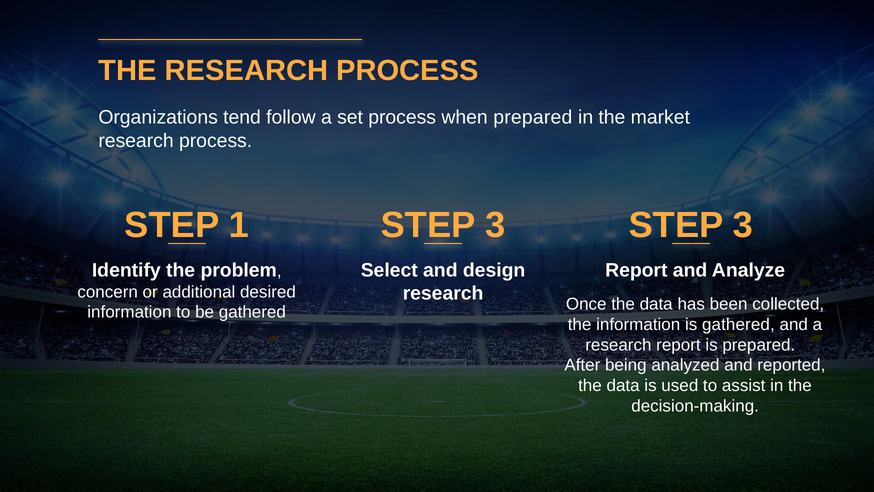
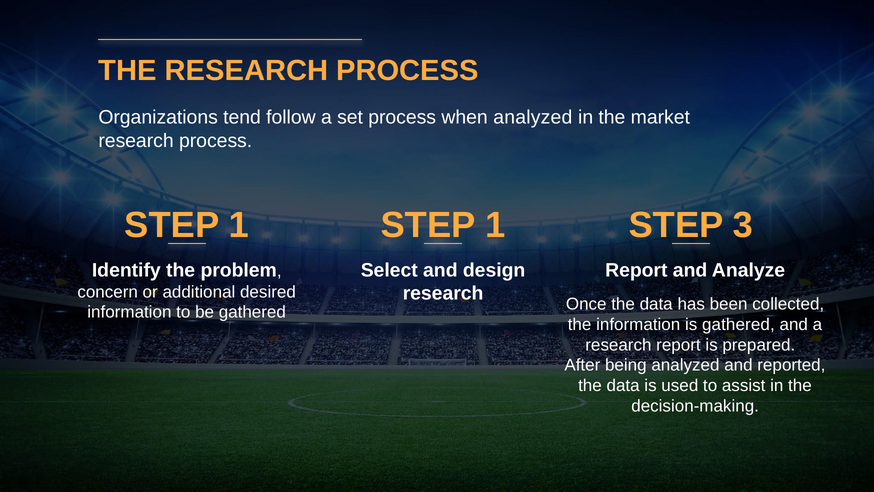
when prepared: prepared -> analyzed (533, 118)
3: 3 -> 1 (495, 225)
